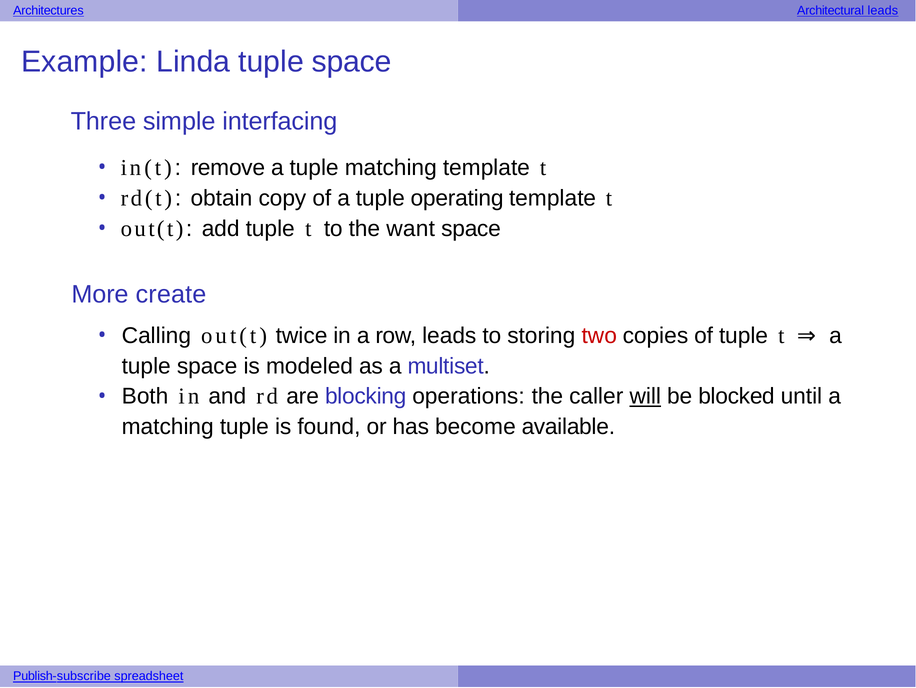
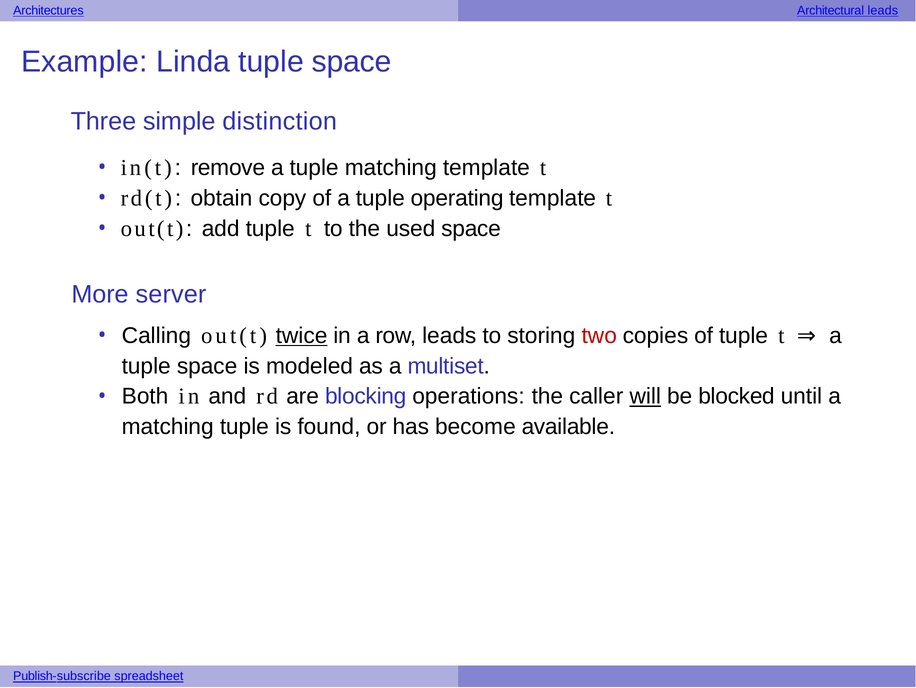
interfacing: interfacing -> distinction (280, 121)
want: want -> used (411, 229)
create: create -> server (171, 294)
twice underline: none -> present (302, 336)
